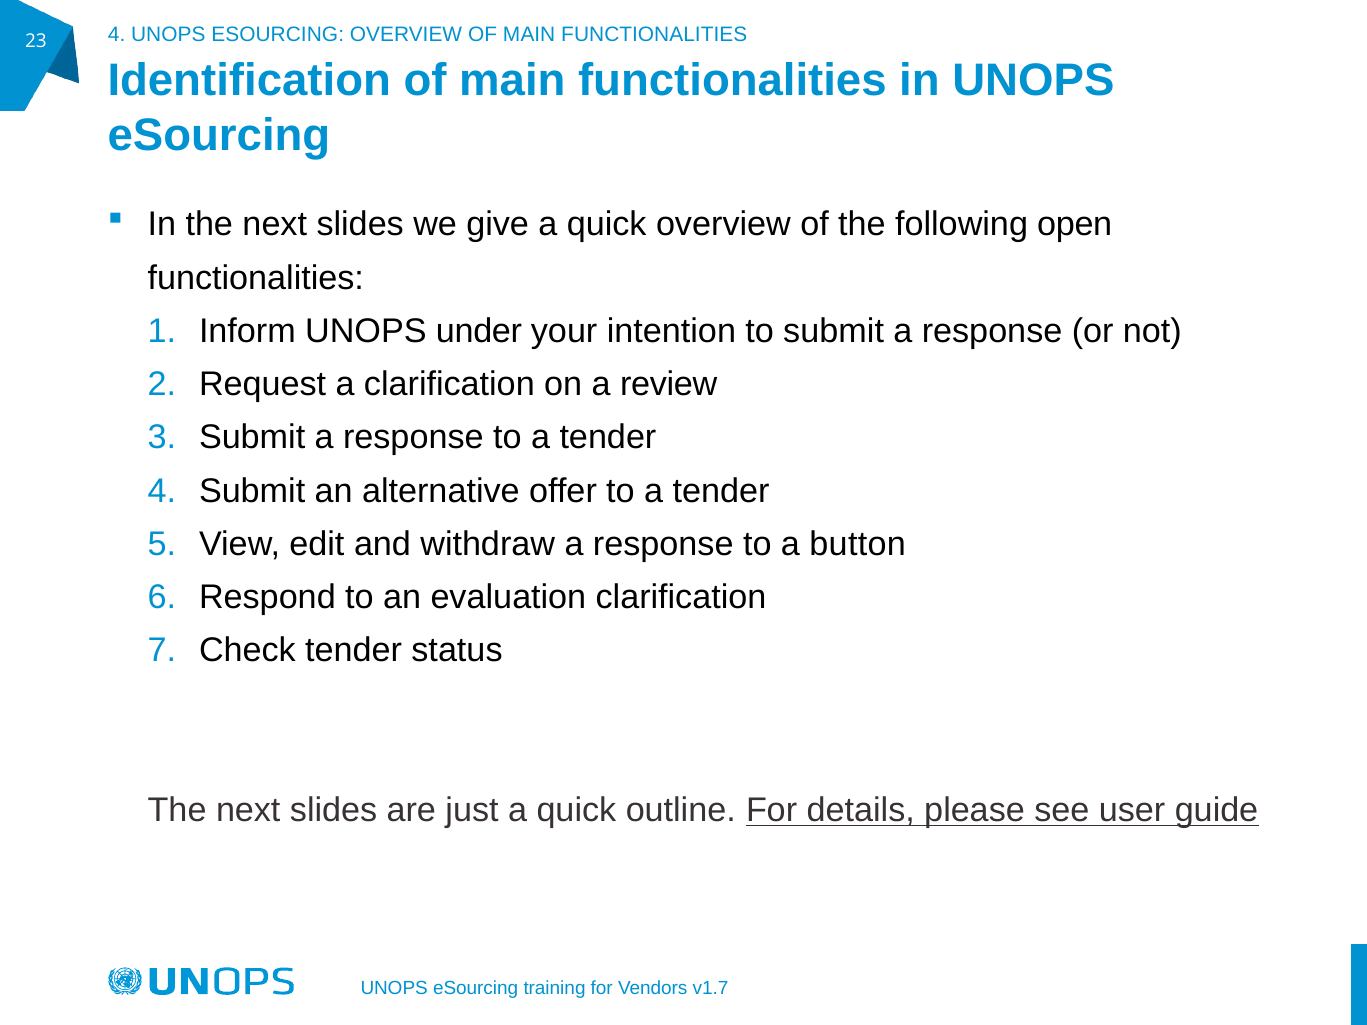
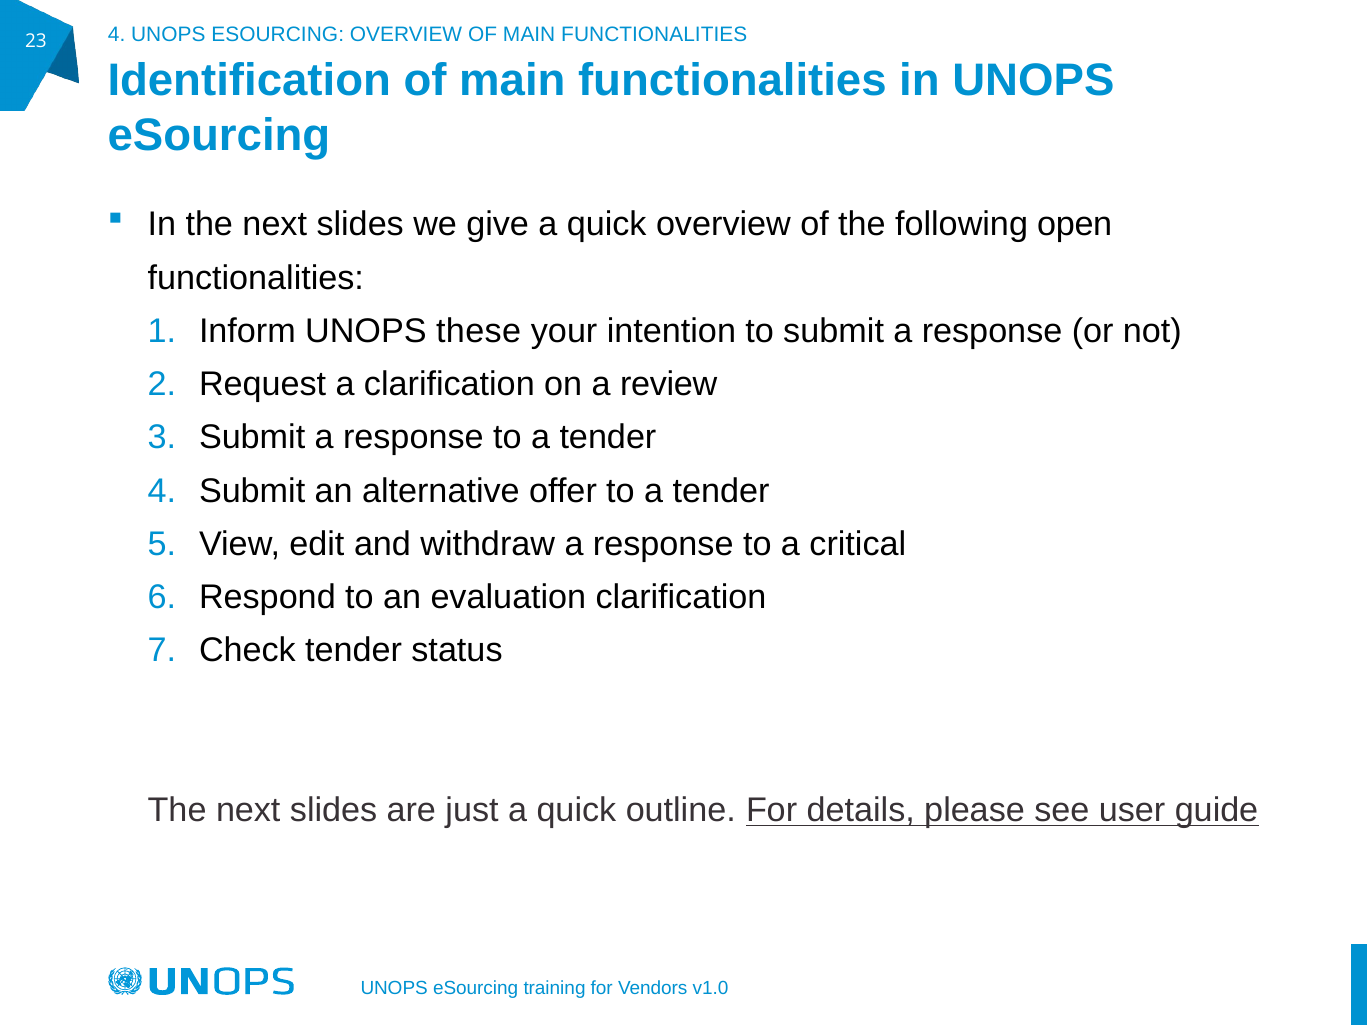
under: under -> these (479, 331)
button: button -> critical (858, 544)
v1.7: v1.7 -> v1.0 (710, 989)
